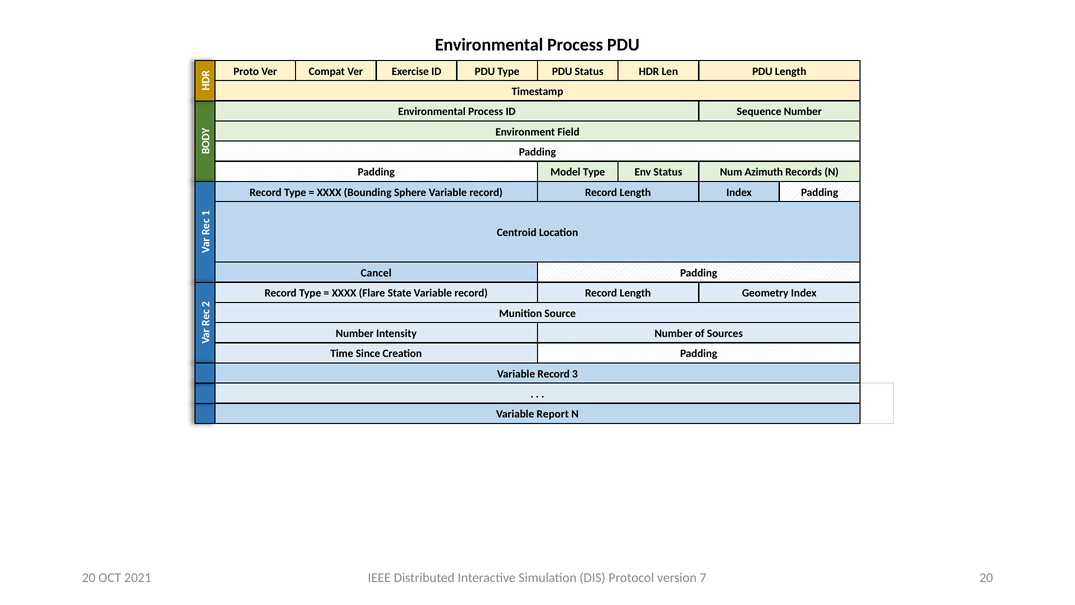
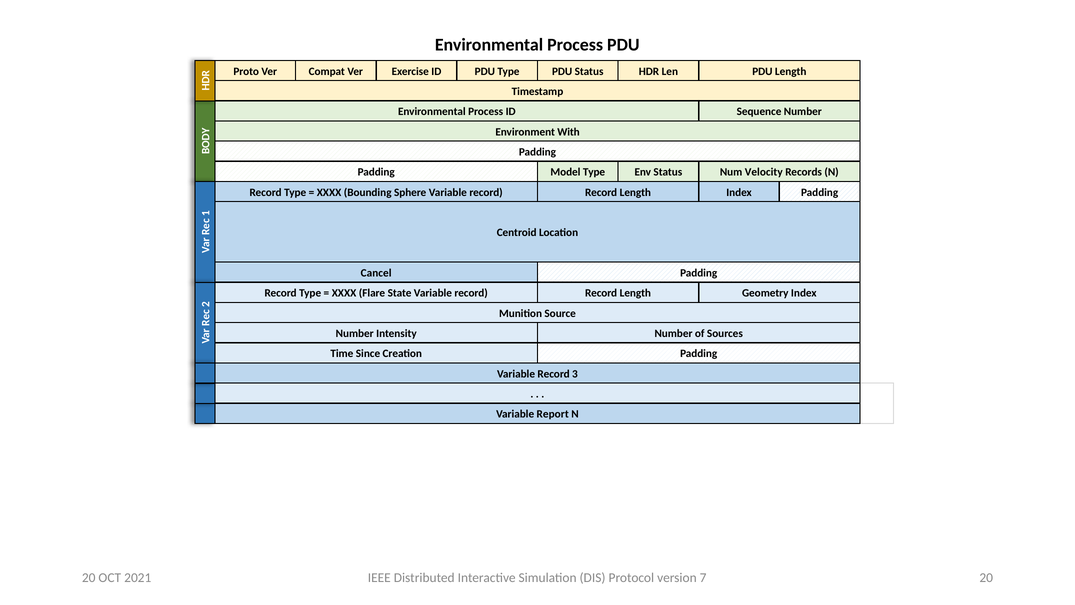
Field: Field -> With (569, 132)
Azimuth: Azimuth -> Velocity (764, 172)
